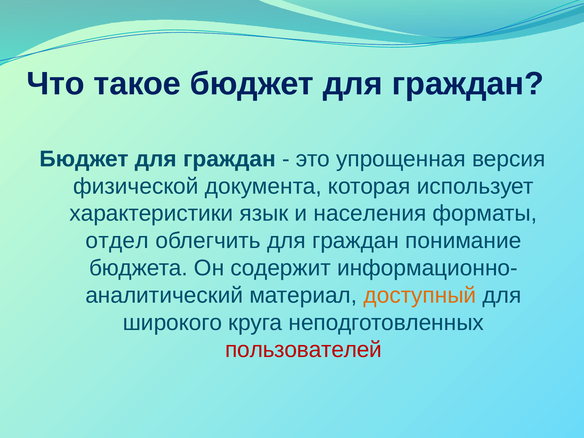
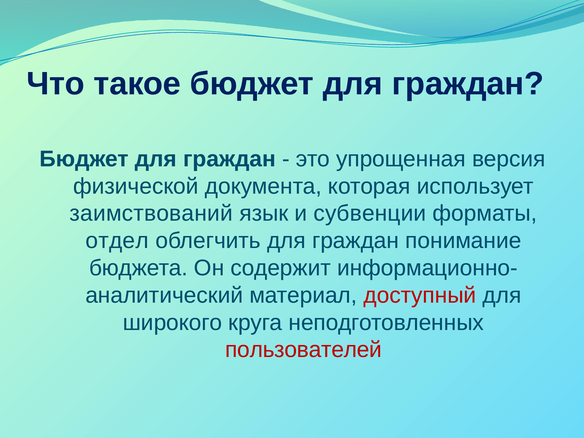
характеристики: характеристики -> заимствований (151, 213)
населения: населения -> субвенции (370, 213)
доступный colour: orange -> red (420, 295)
